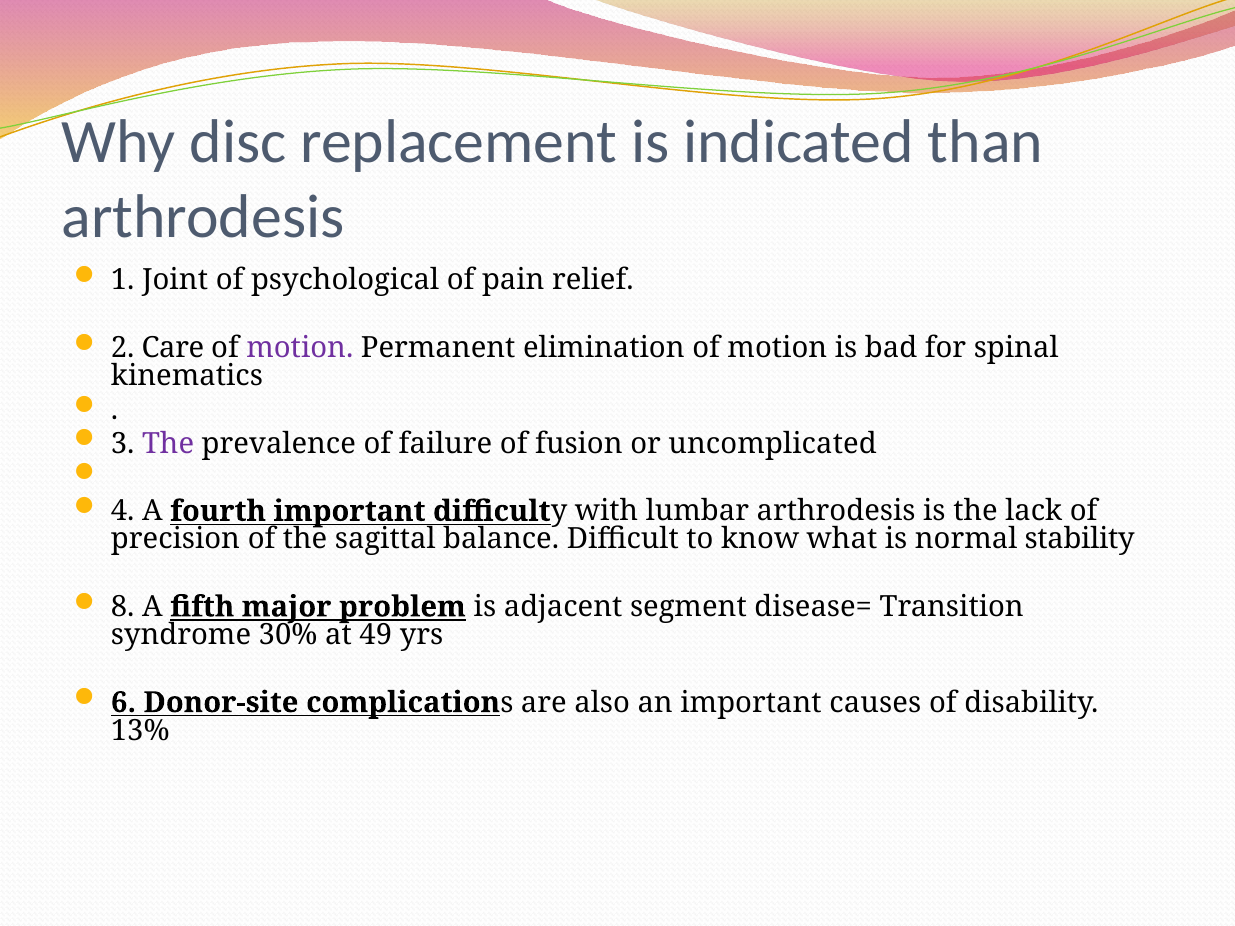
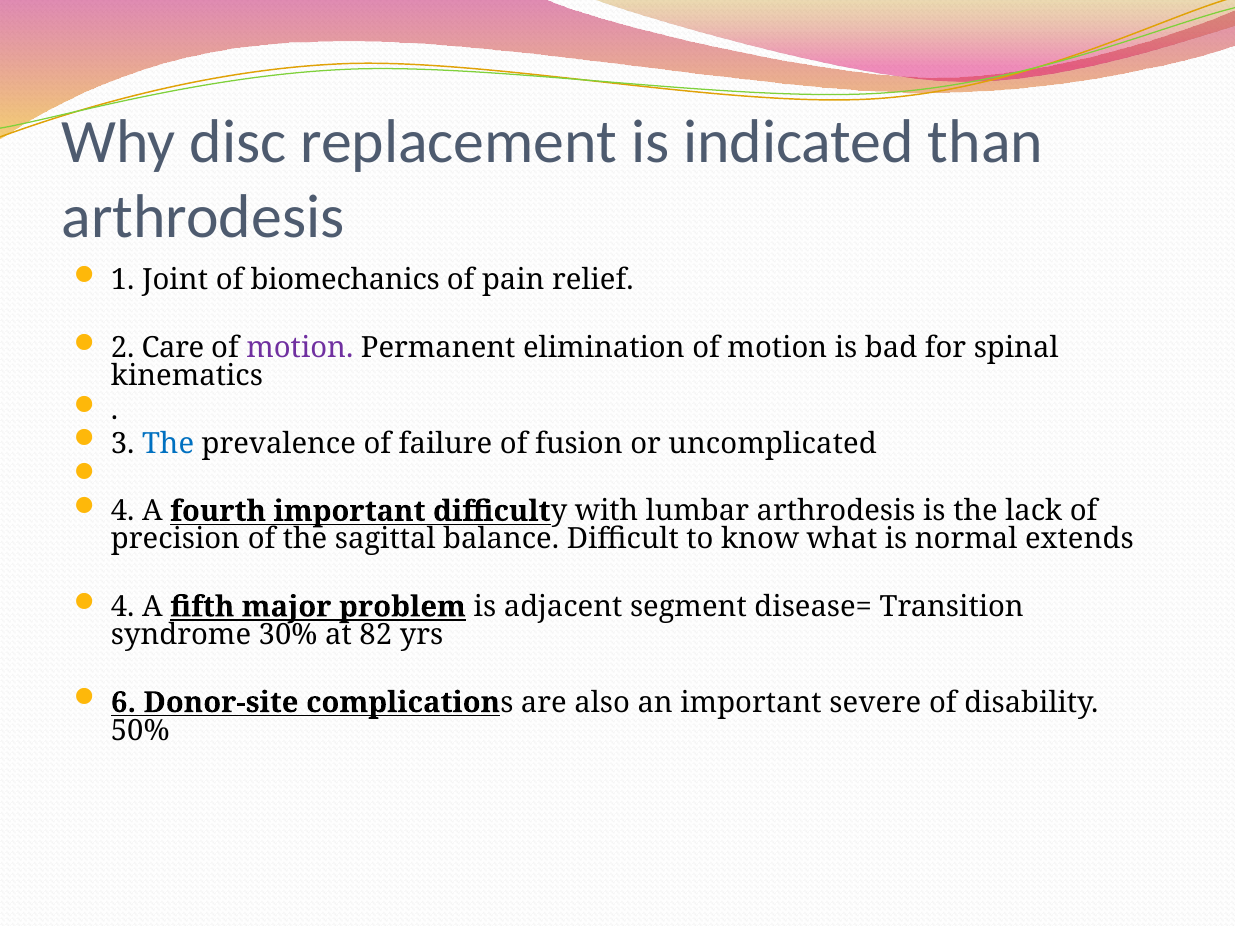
psychological: psychological -> biomechanics (345, 280)
The colour: purple -> blue (168, 444)
stability: stability -> extends (1079, 539)
8: 8 -> 4 (123, 607)
49: 49 -> 82 (376, 635)
causes: causes -> severe (875, 703)
13%: 13% -> 50% (140, 731)
